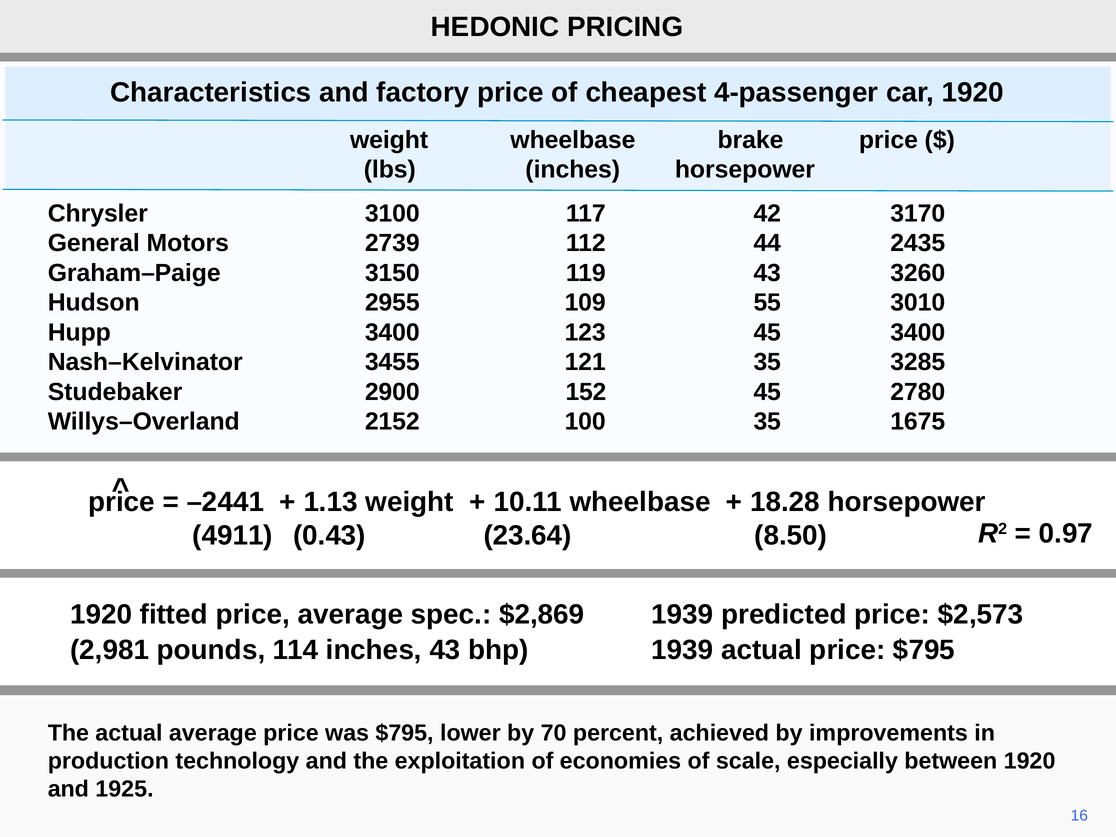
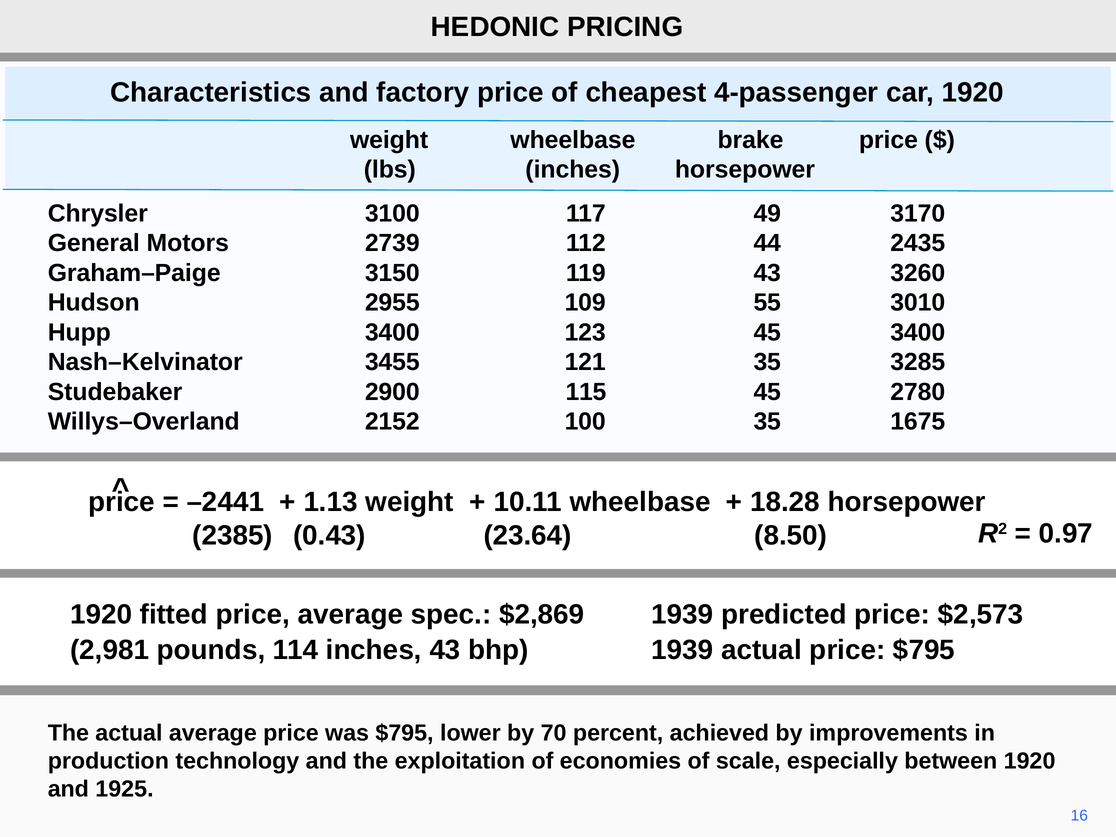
42: 42 -> 49 (767, 213)
152: 152 -> 115 (586, 392)
4911: 4911 -> 2385 (233, 536)
